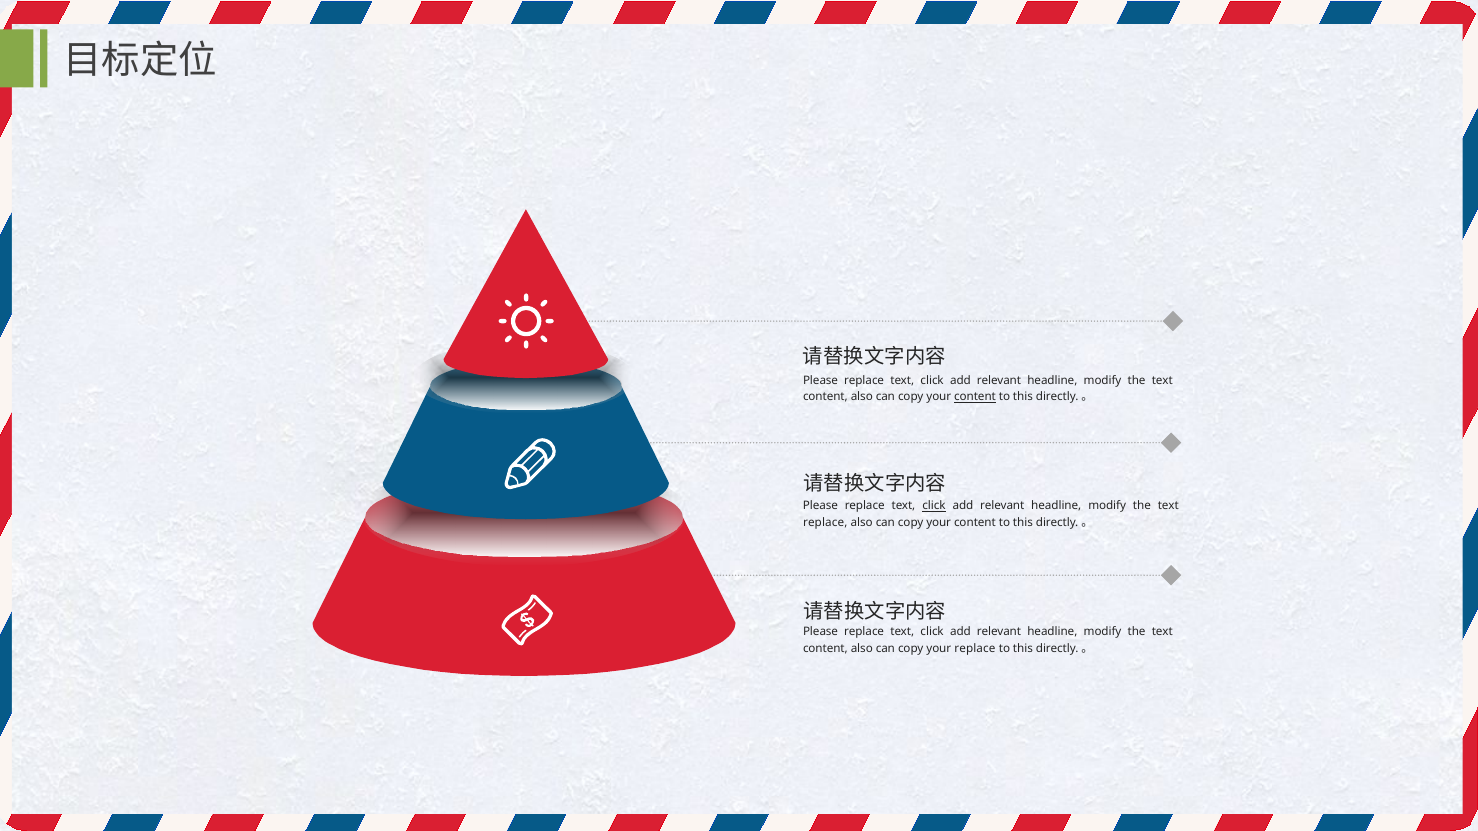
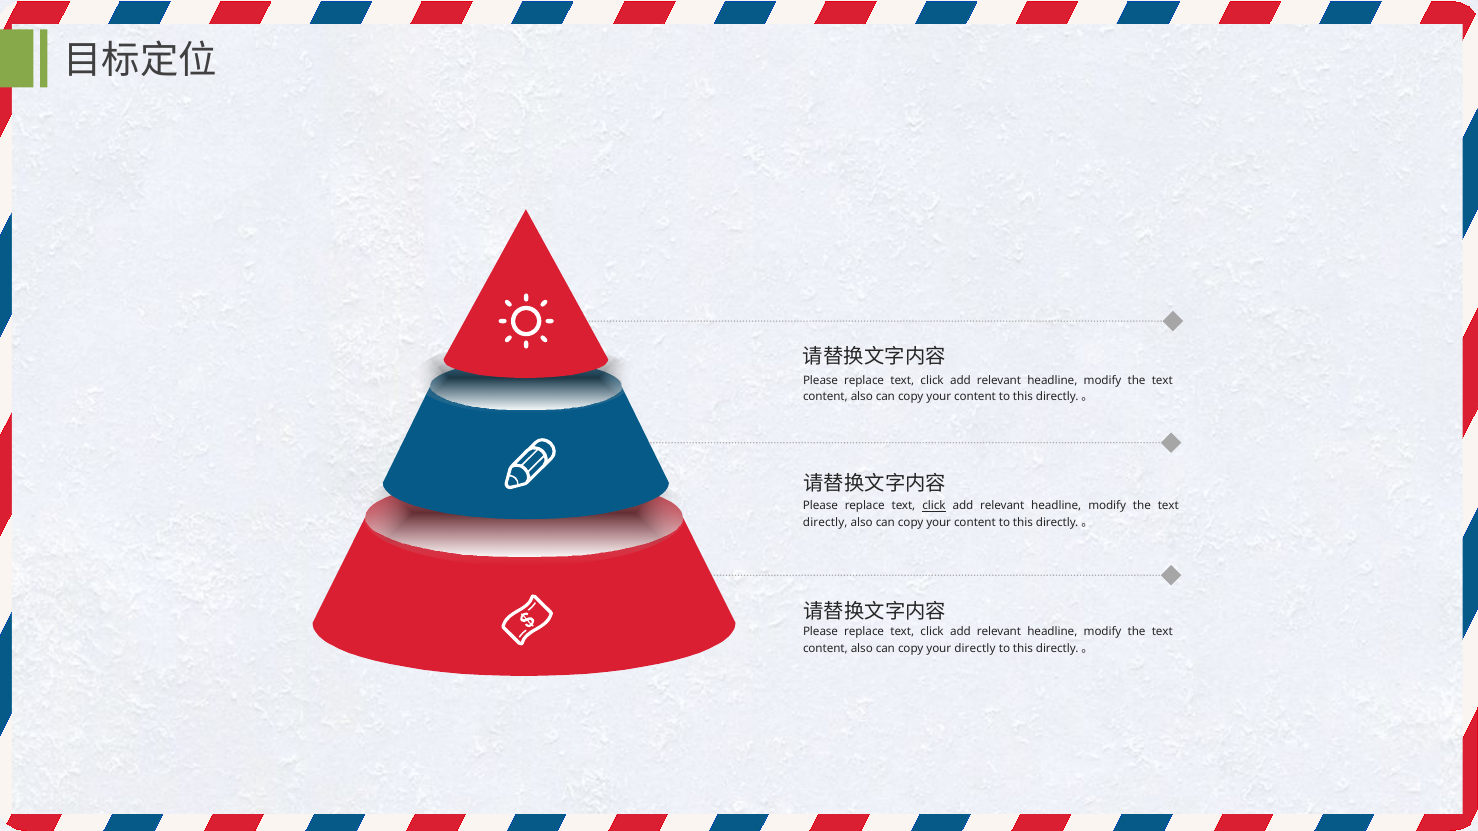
content underline: present -> none (975, 397)
replace: replace -> directly (825, 523)
your replace: replace -> directly (975, 649)
